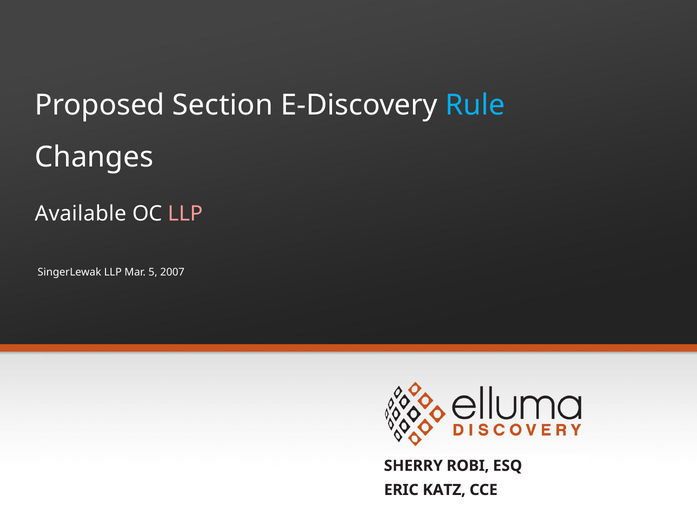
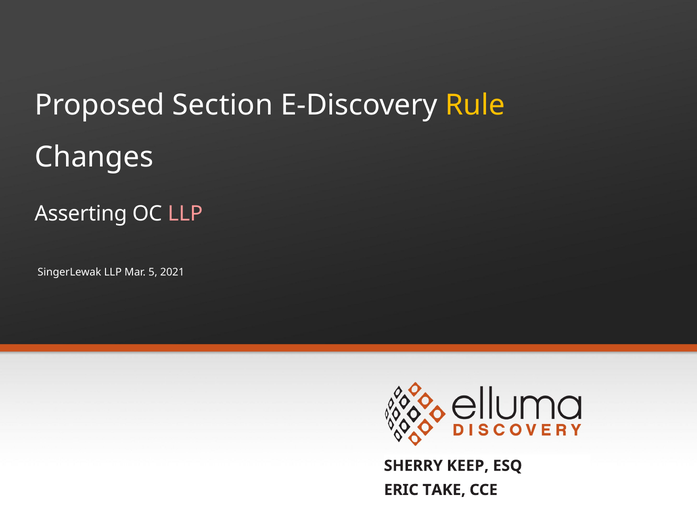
Rule colour: light blue -> yellow (475, 105)
Available: Available -> Asserting (81, 214)
2007: 2007 -> 2021 (172, 272)
ROBI: ROBI -> KEEP (468, 466)
KATZ: KATZ -> TAKE (444, 490)
